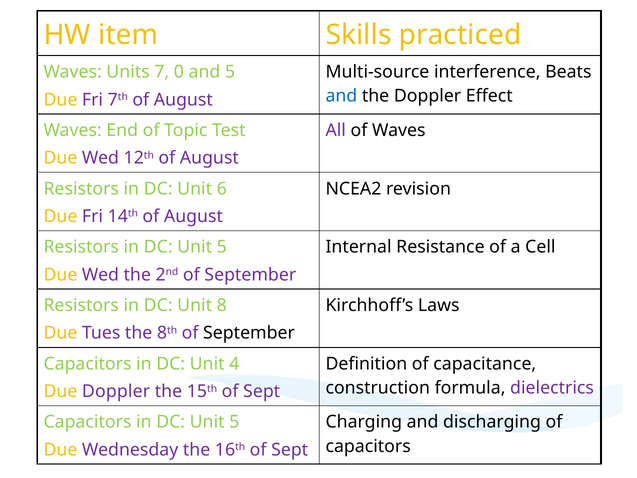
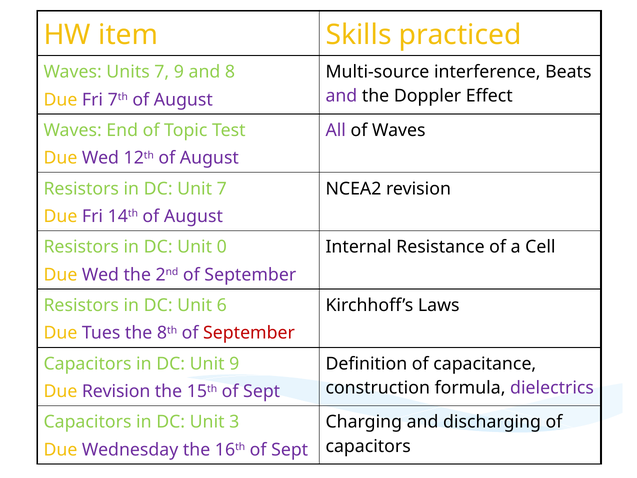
7 0: 0 -> 9 (179, 72)
and 5: 5 -> 8 (230, 72)
and colour: blue -> purple (341, 96)
Unit 6: 6 -> 7 (222, 189)
5: 5 -> 0 (222, 247)
8: 8 -> 6 (222, 305)
September colour: black -> red (249, 333)
Unit 4: 4 -> 9 (234, 364)
Due Doppler: Doppler -> Revision (116, 391)
5: 5 -> 3 (234, 422)
